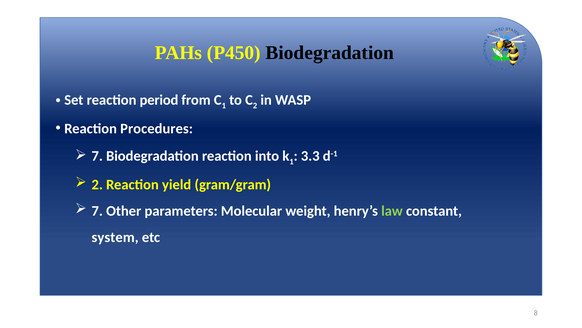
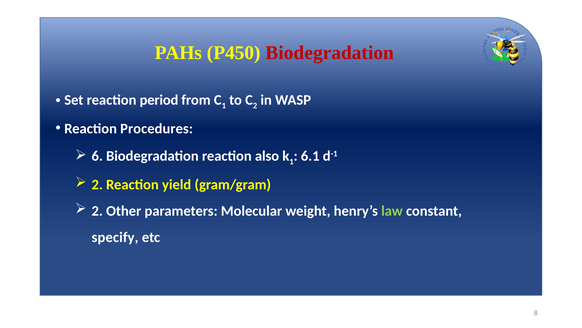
Biodegradation colour: black -> red (330, 53)
7: 7 -> 6 (97, 156)
into: into -> also (267, 156)
3.3: 3.3 -> 6.1 (310, 156)
7: 7 -> 2 (97, 211)
system: system -> specify (115, 237)
